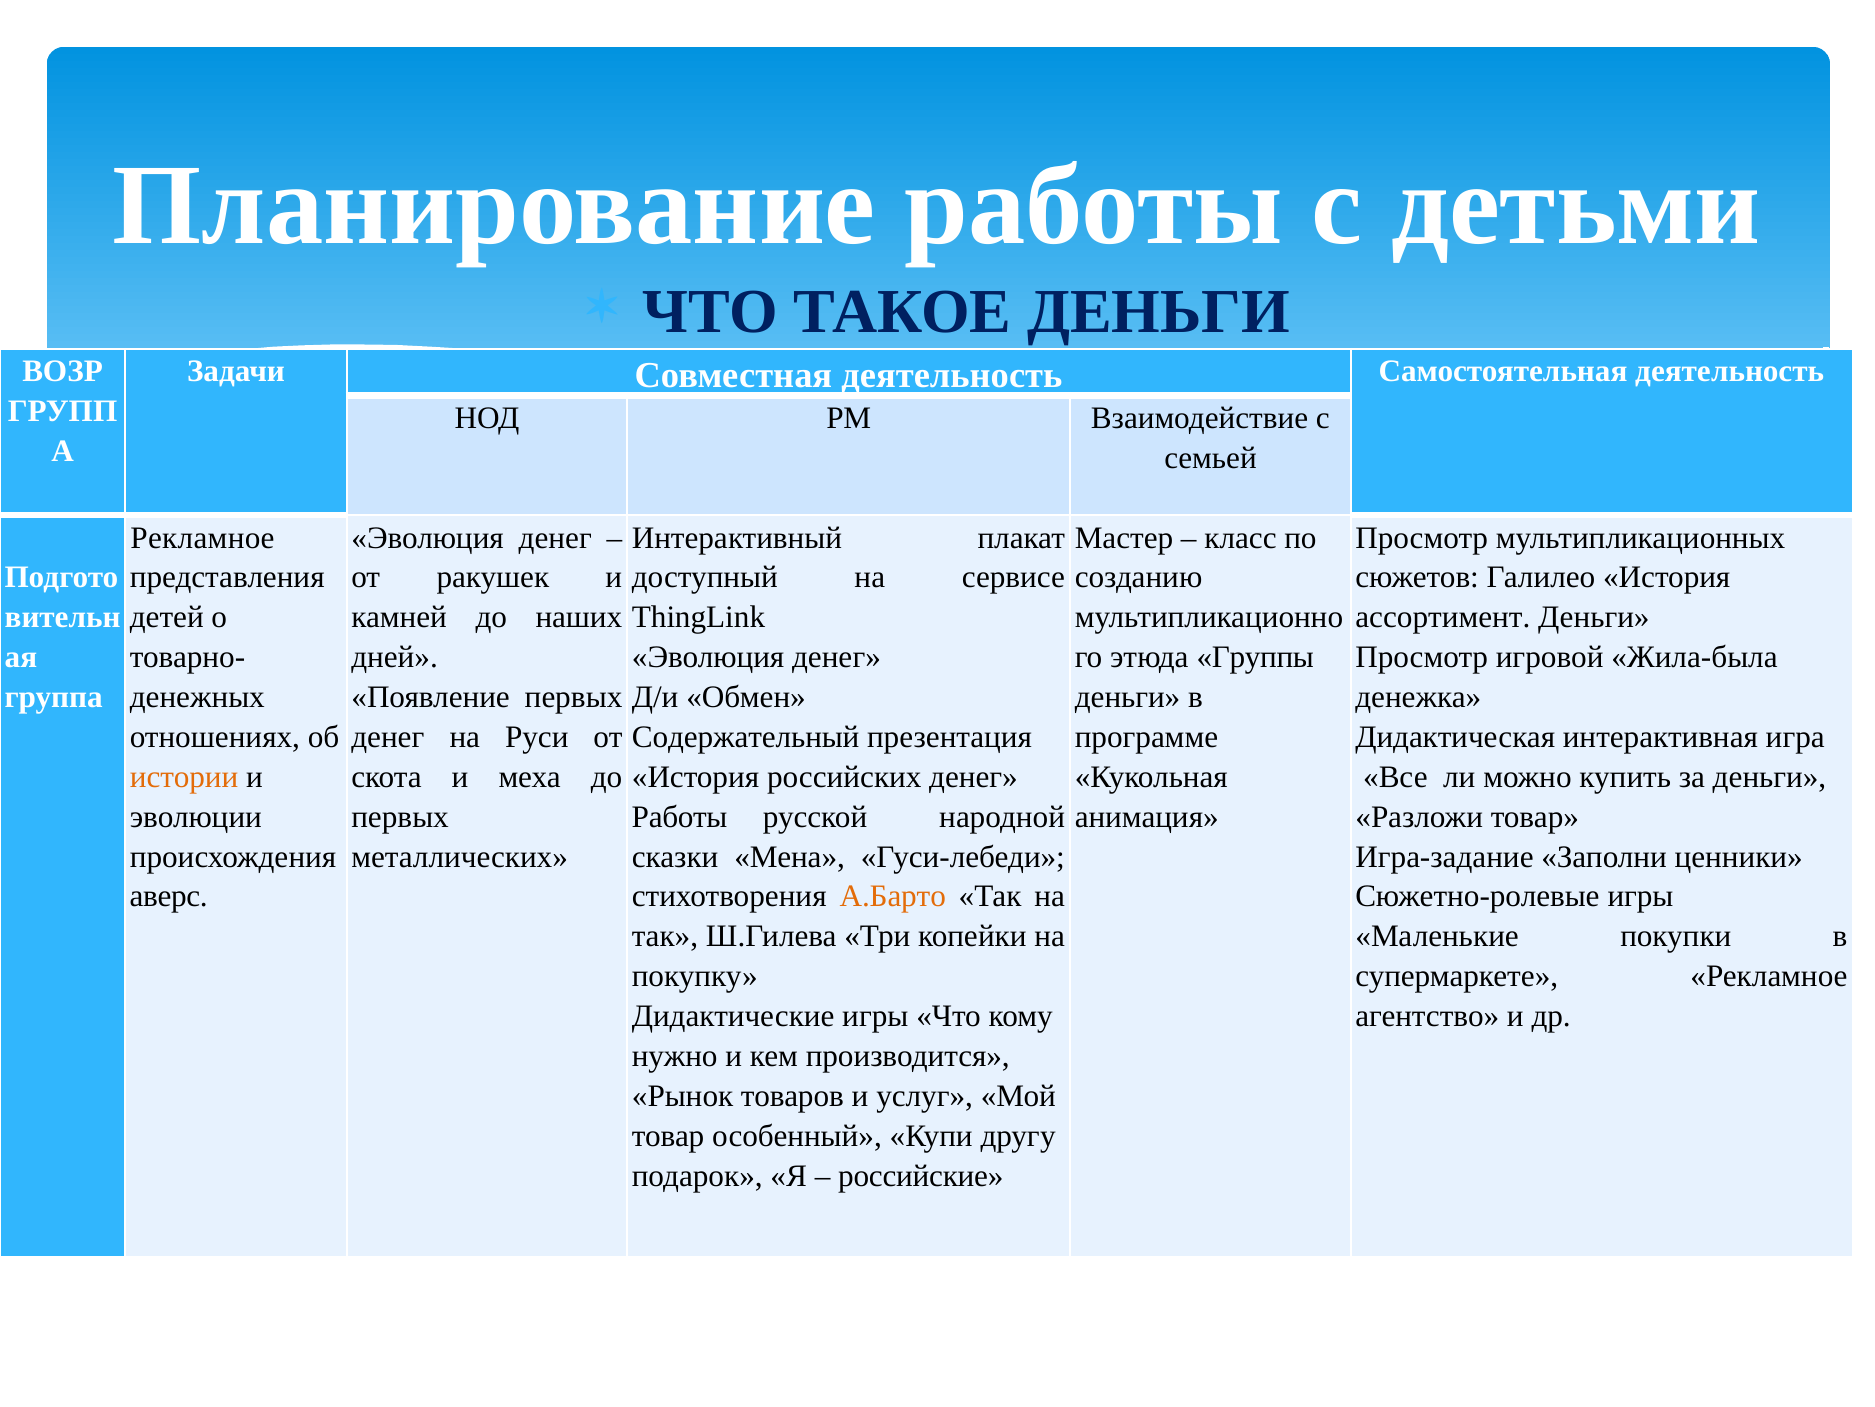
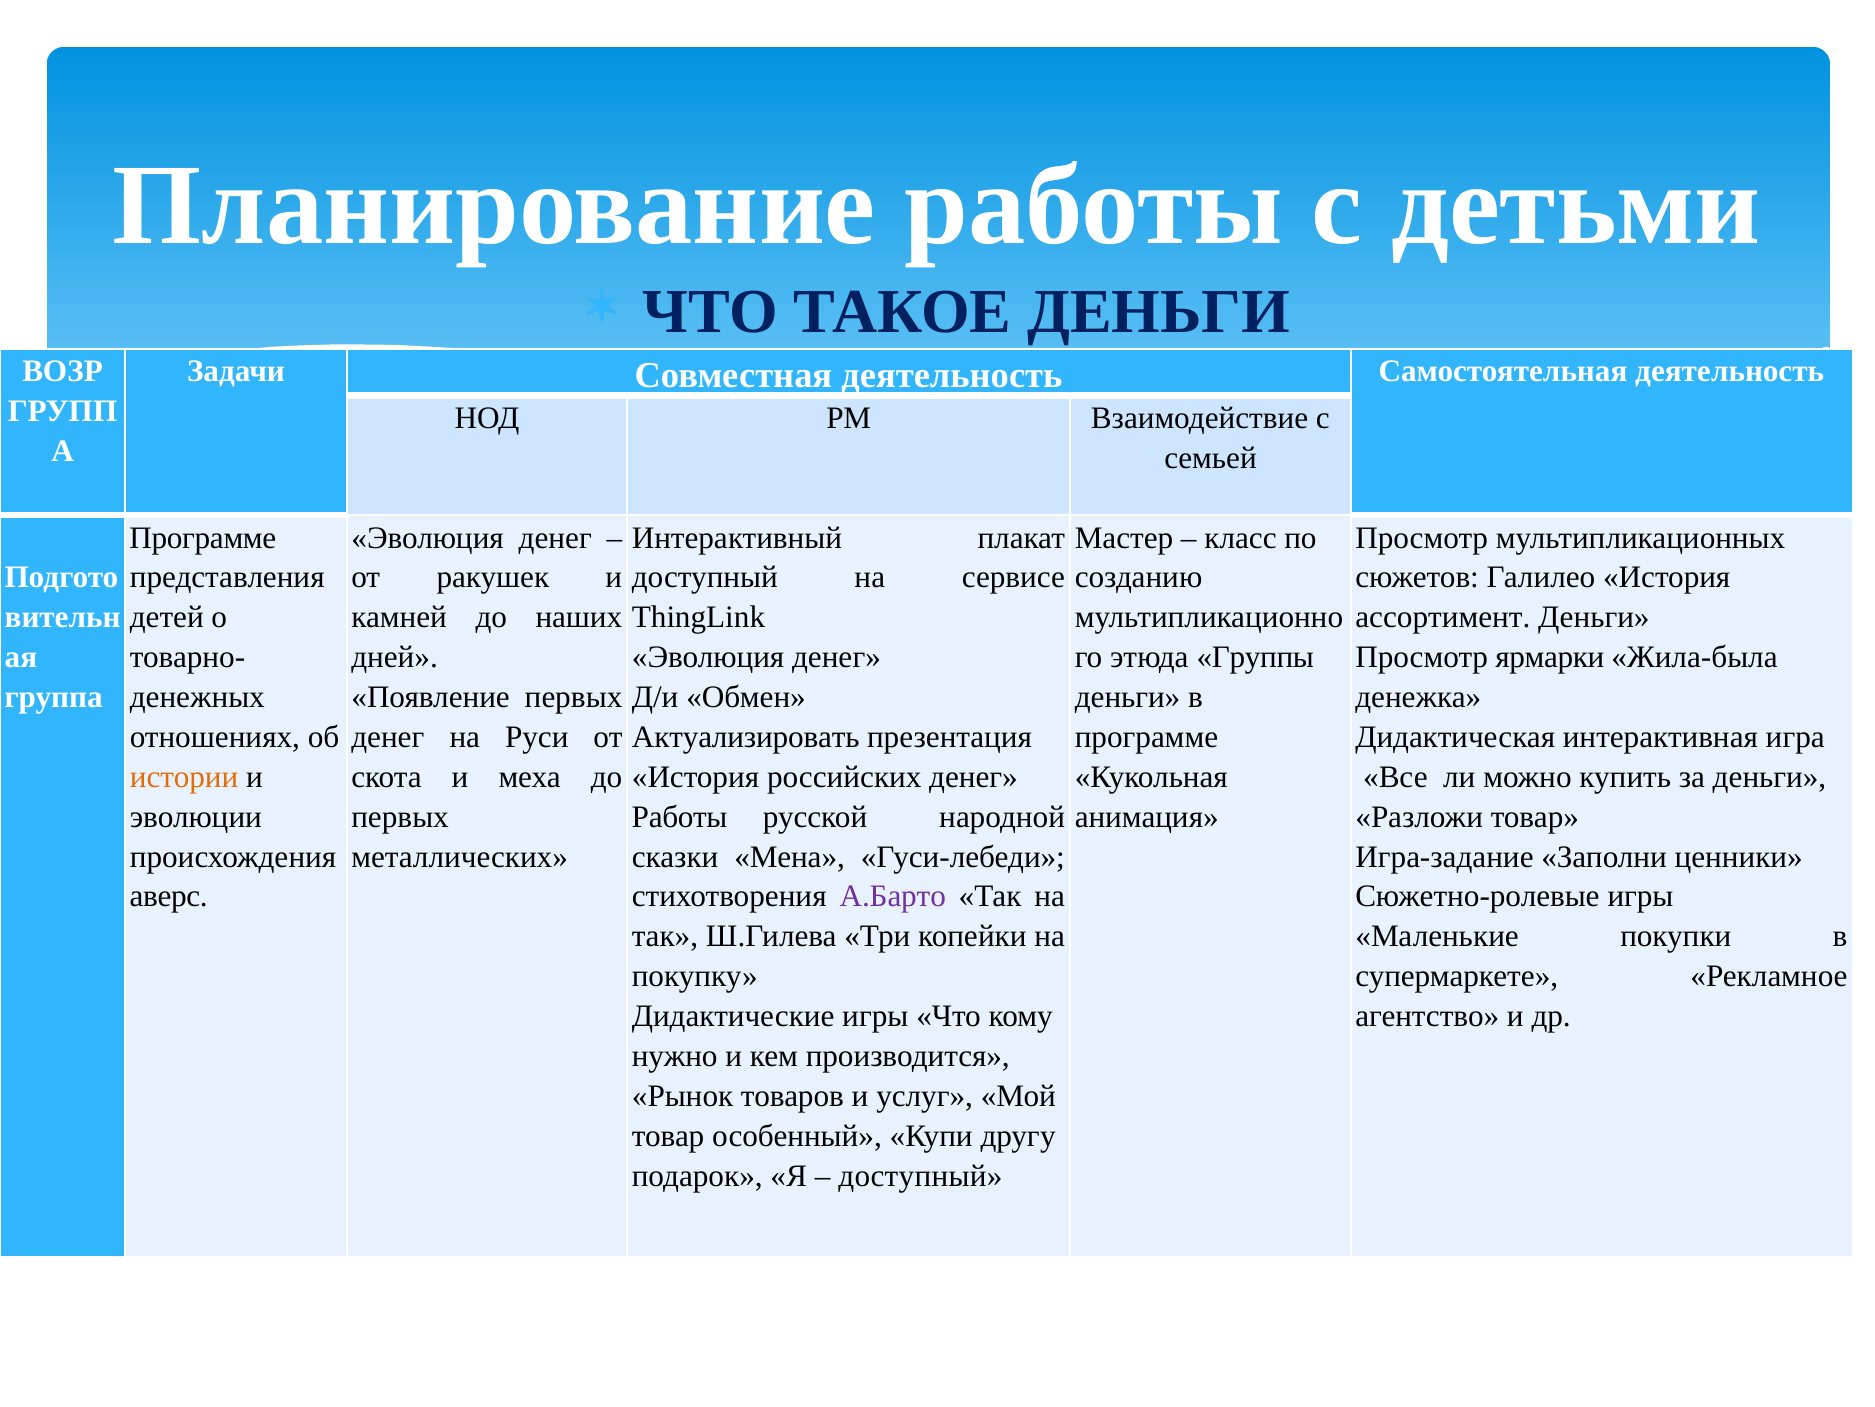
Рекламное: Рекламное -> Программе (203, 537)
игровой: игровой -> ярмарки (1550, 657)
Содержательный: Содержательный -> Актуализировать (746, 737)
А.Барто colour: orange -> purple (893, 896)
российские: российские -> доступный (920, 1175)
